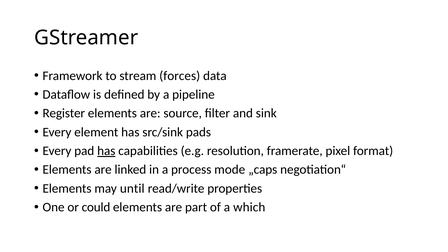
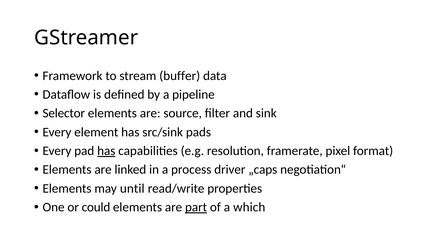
forces: forces -> buffer (180, 76)
Register: Register -> Selector (64, 113)
mode: mode -> driver (230, 170)
part underline: none -> present (196, 207)
